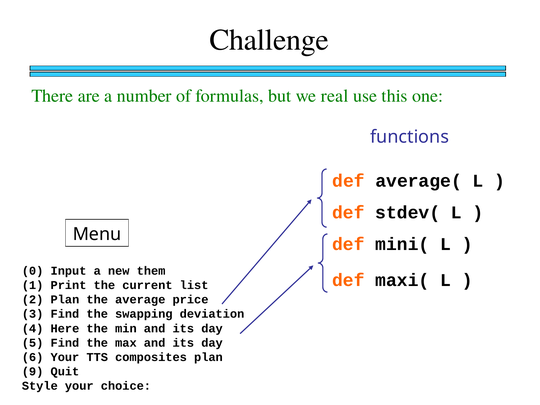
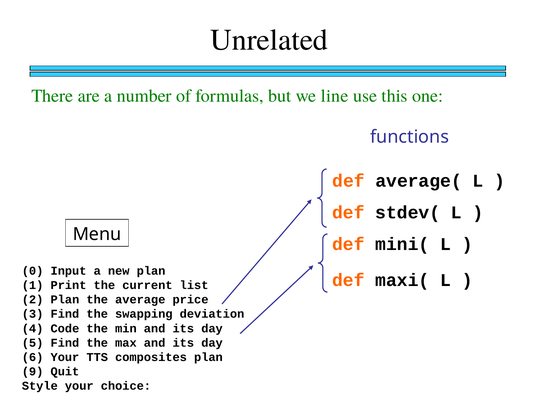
Challenge: Challenge -> Unrelated (269, 40)
real: real -> line (335, 96)
new them: them -> plan (151, 271)
Here: Here -> Code (65, 328)
